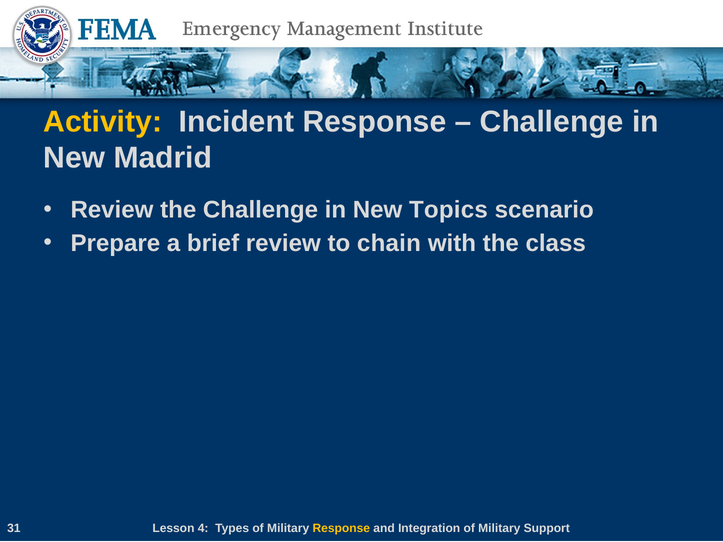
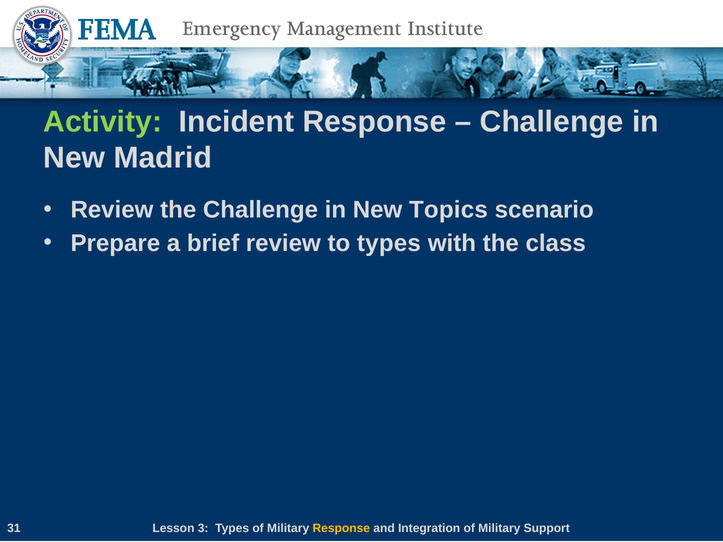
Activity colour: yellow -> light green (103, 122)
to chain: chain -> types (389, 243)
4: 4 -> 3 (203, 529)
